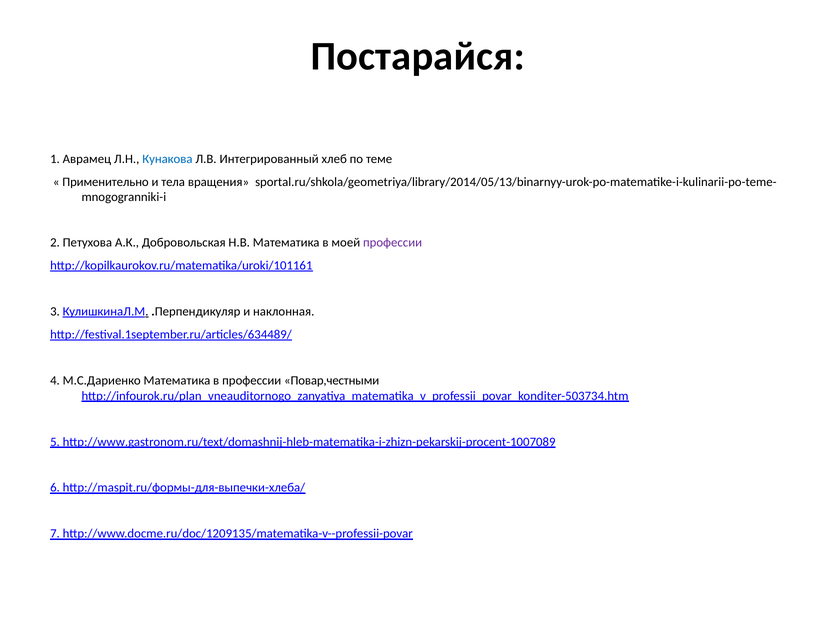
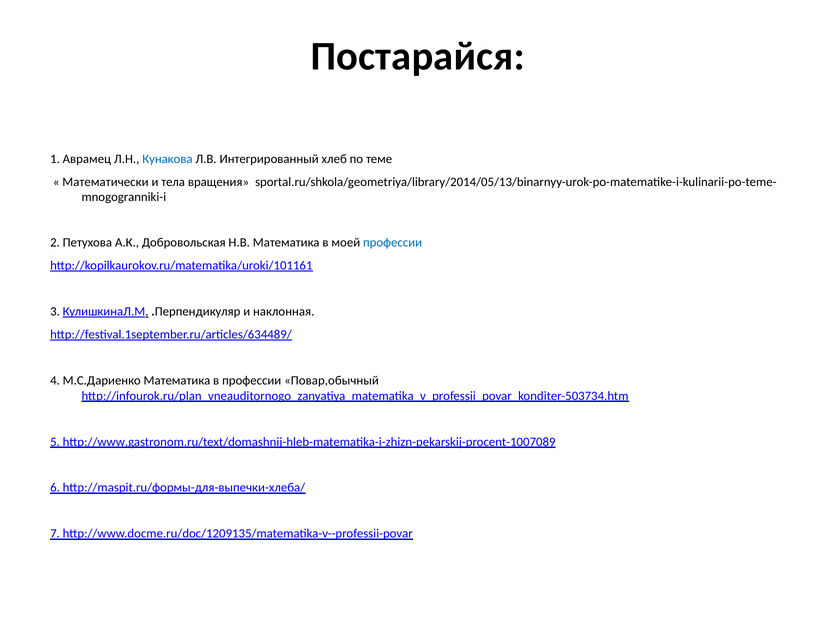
Применительно: Применительно -> Математически (105, 182)
профессии colour: purple -> blue (393, 243)
Повар,честными: Повар,честными -> Повар,обычный (332, 381)
